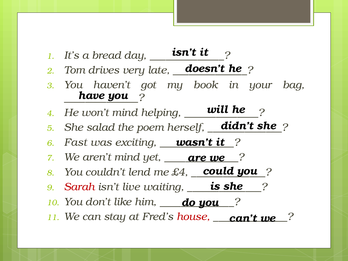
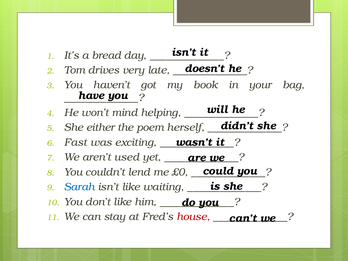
salad: salad -> either (100, 127)
aren’t mind: mind -> used (127, 157)
£4: £4 -> £0 (180, 172)
Sarah colour: red -> blue (79, 187)
isn’t live: live -> like (131, 187)
